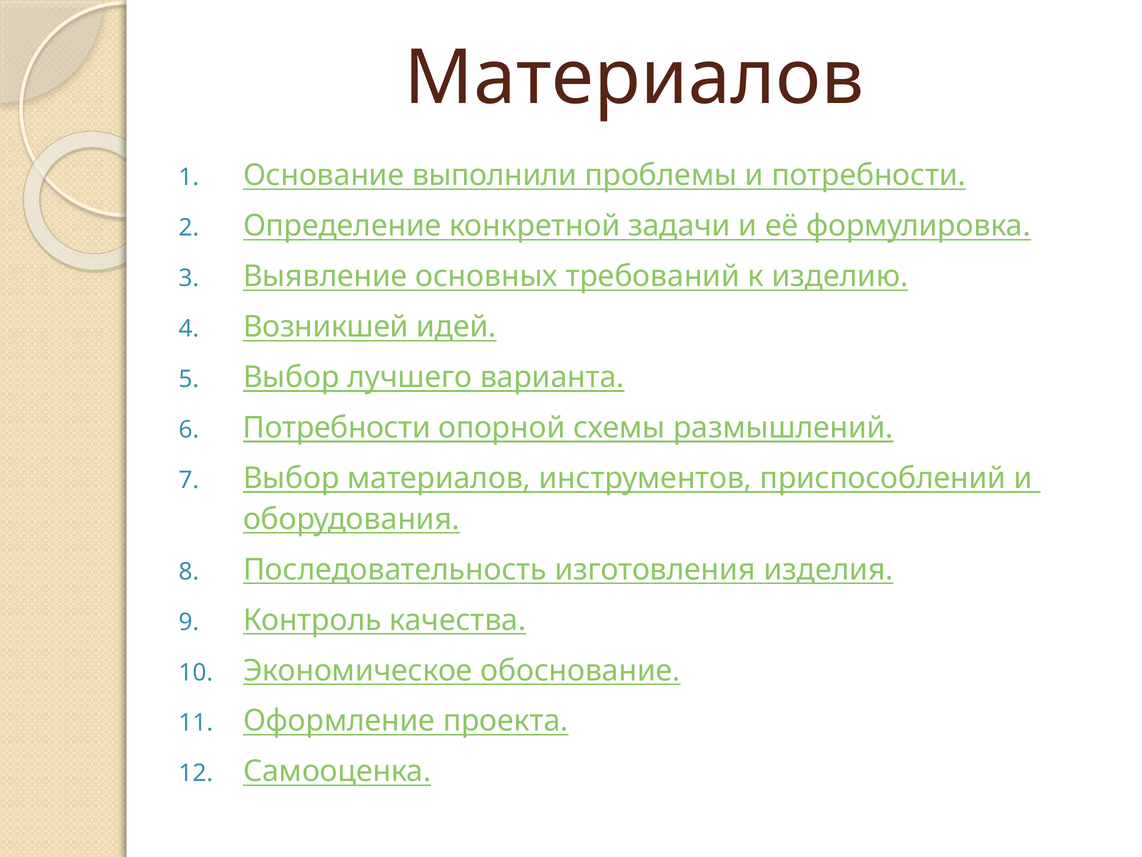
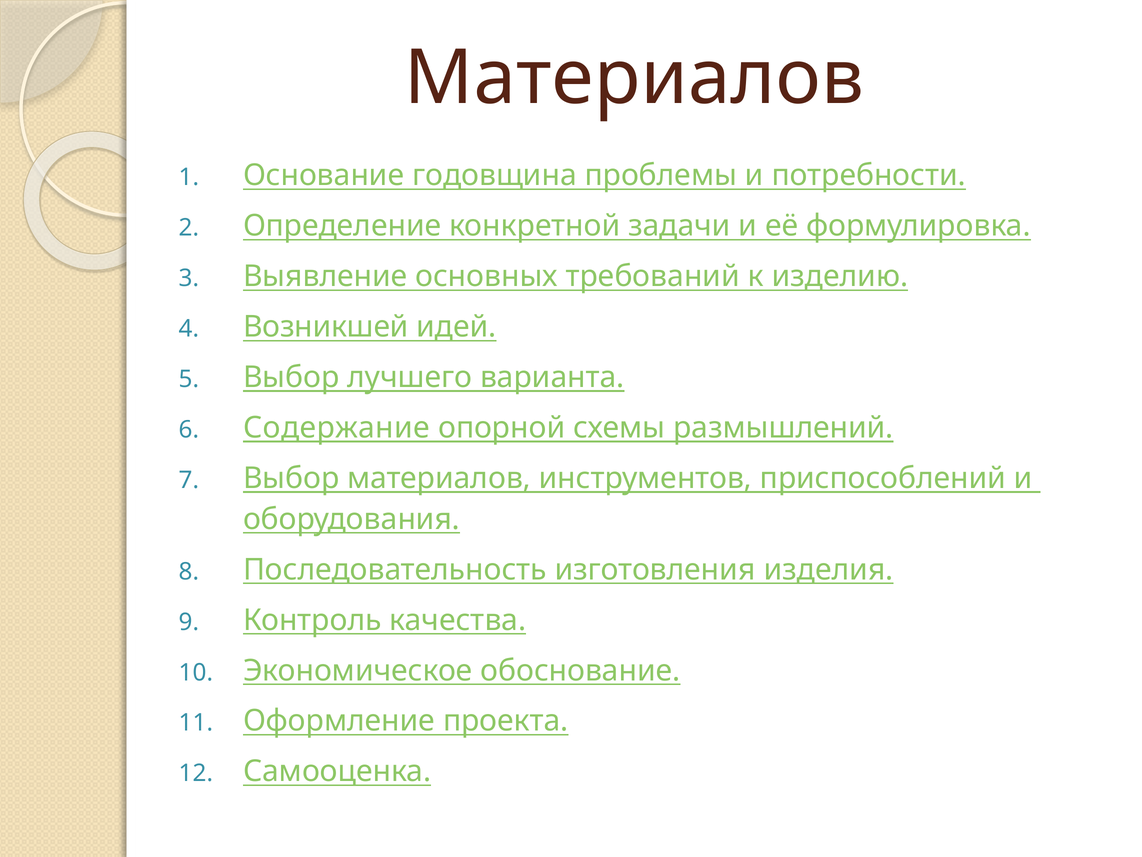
выполнили: выполнили -> годовщина (494, 175)
Потребности: Потребности -> Содержание (337, 427)
